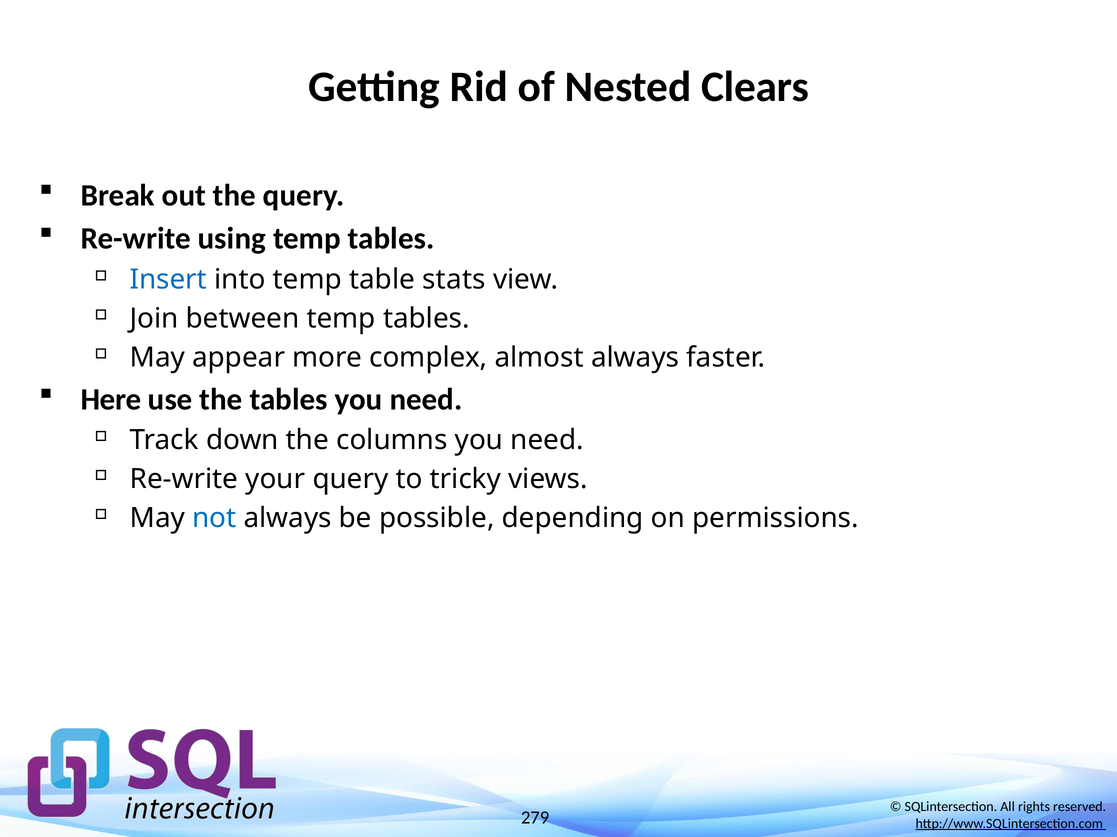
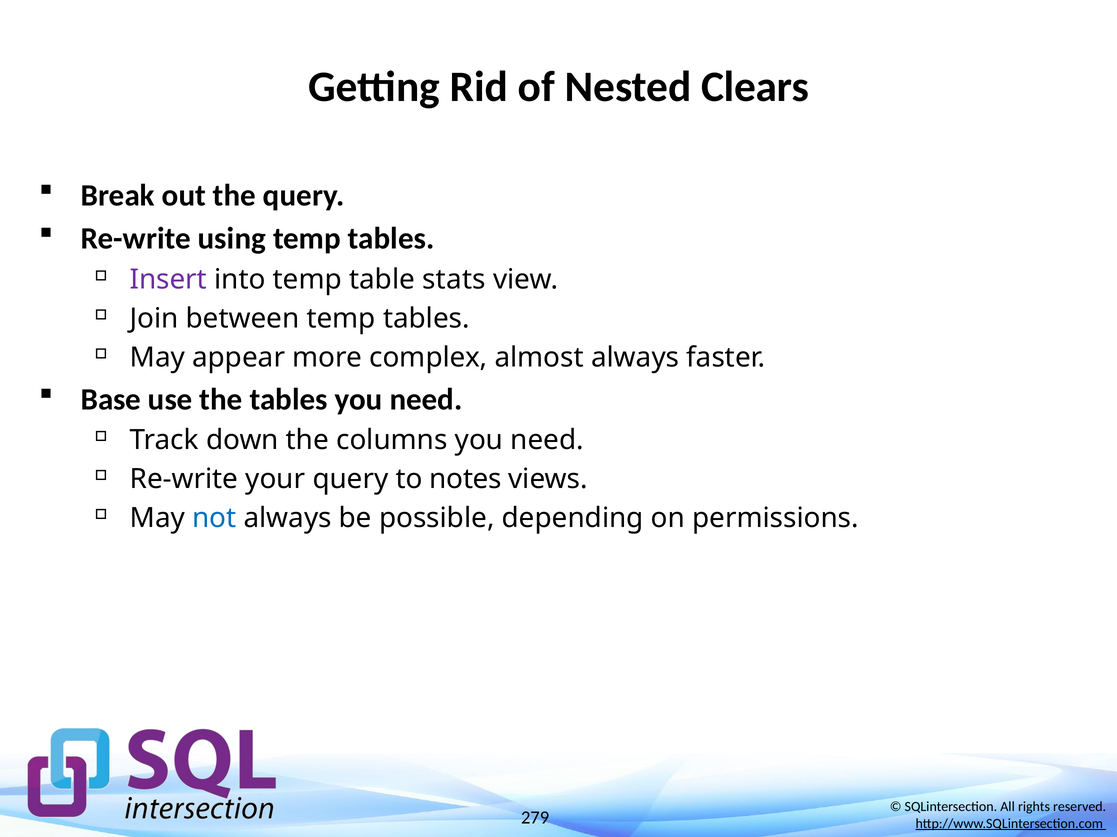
Insert colour: blue -> purple (168, 280)
Here: Here -> Base (111, 400)
tricky: tricky -> notes (466, 479)
